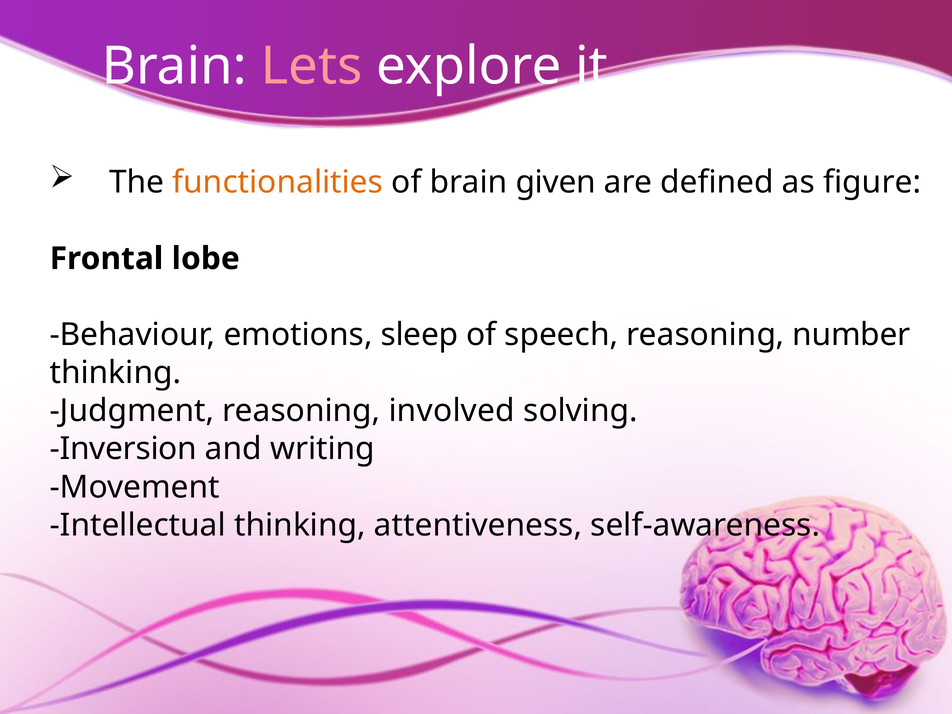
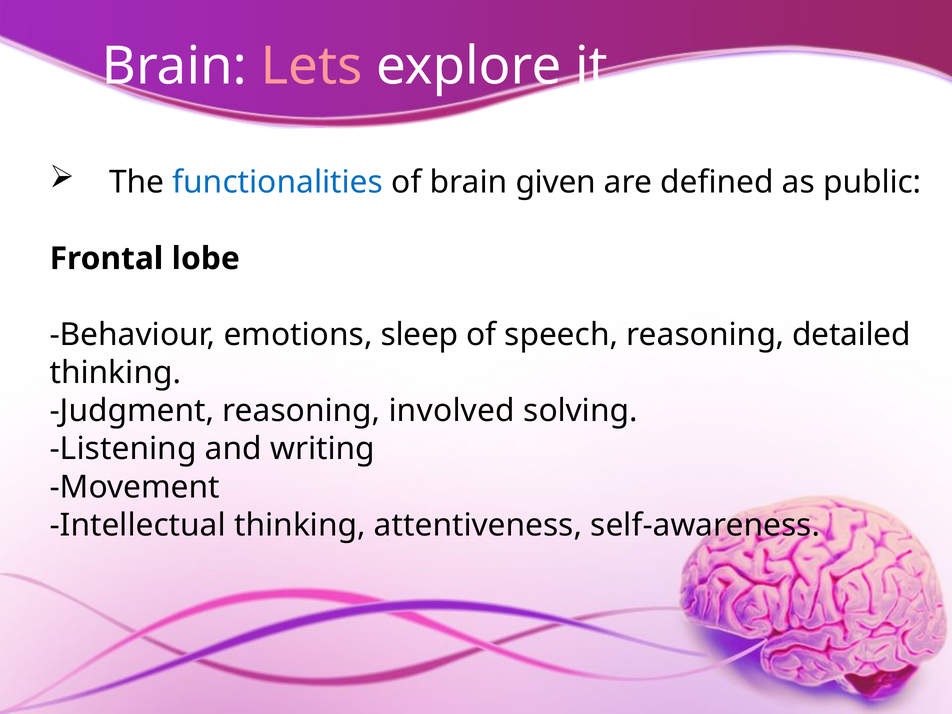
functionalities colour: orange -> blue (278, 182)
figure: figure -> public (872, 182)
number: number -> detailed (851, 335)
Inversion: Inversion -> Listening (123, 449)
